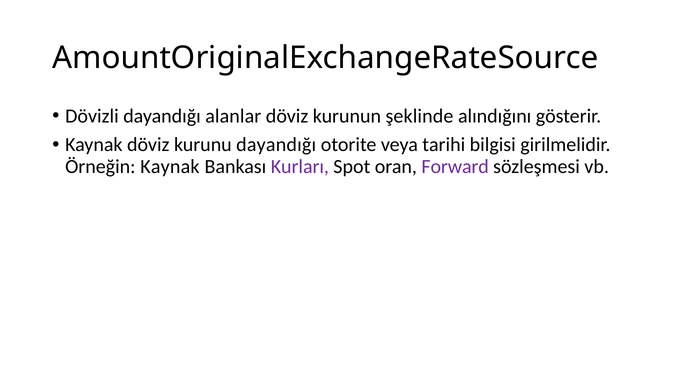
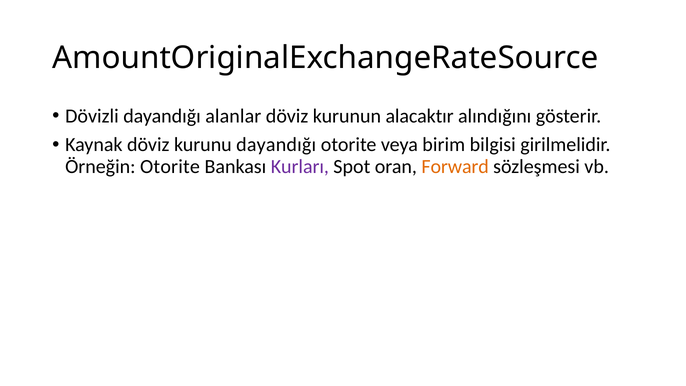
şeklinde: şeklinde -> alacaktır (420, 116)
tarihi: tarihi -> birim (444, 145)
Örneğin Kaynak: Kaynak -> Otorite (170, 166)
Forward colour: purple -> orange (455, 166)
